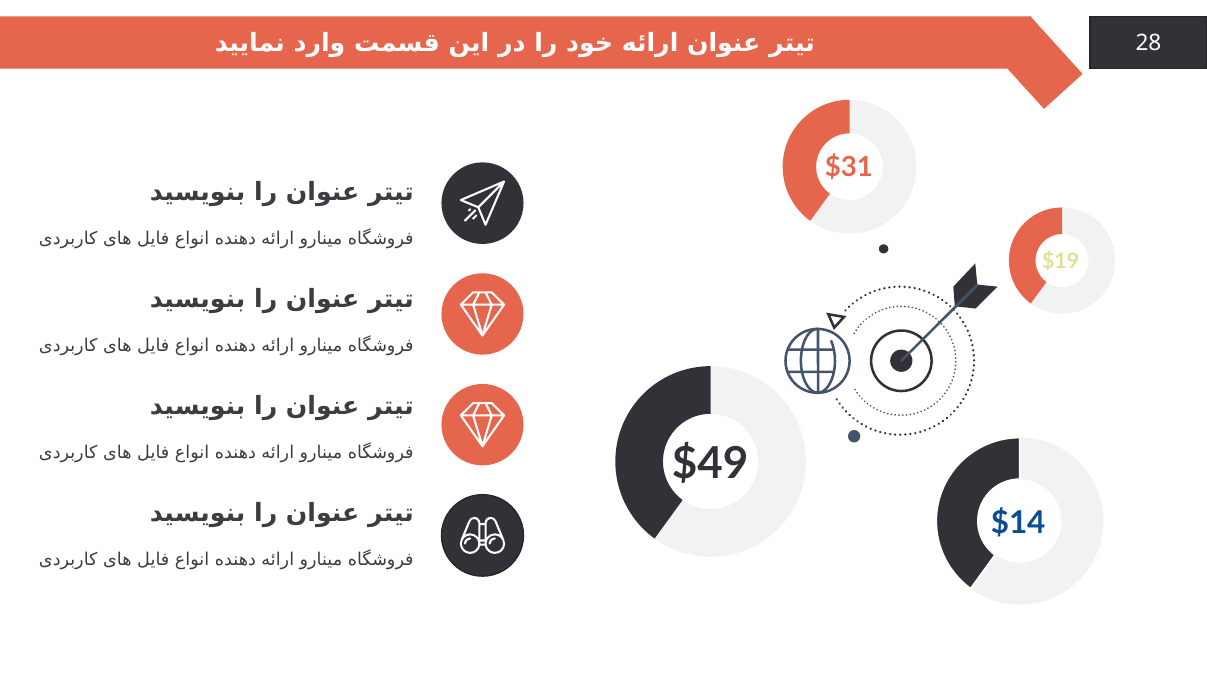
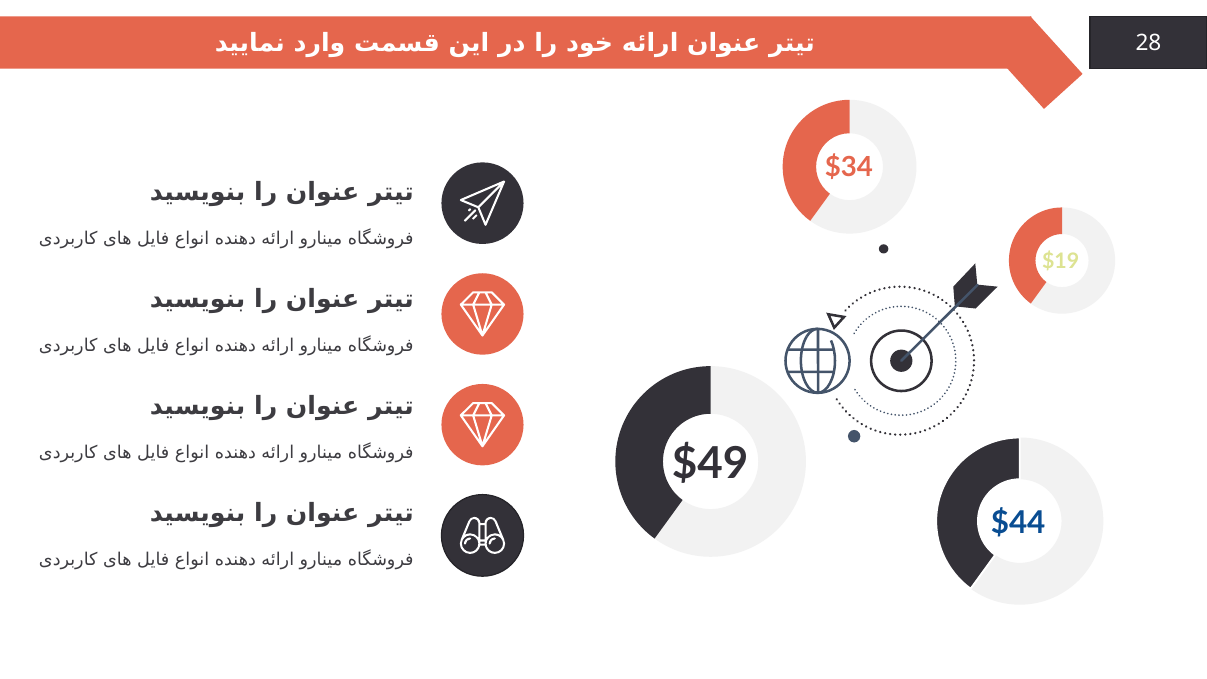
$31: $31 -> $34 (849, 167)
$14: $14 -> $44 (1018, 523)
